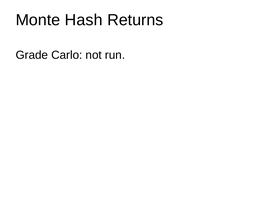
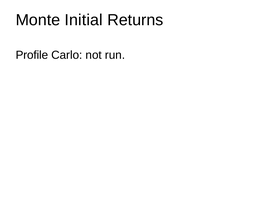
Hash: Hash -> Initial (84, 20)
Grade: Grade -> Profile (32, 55)
